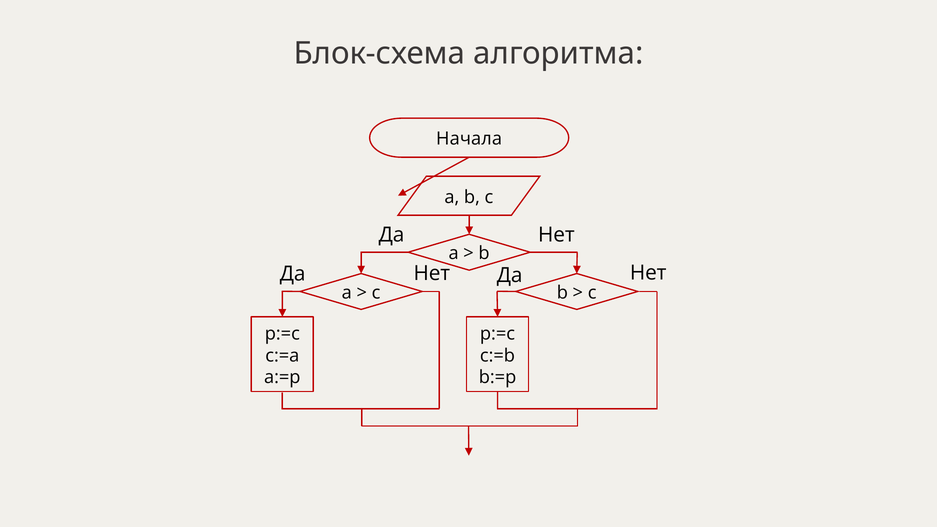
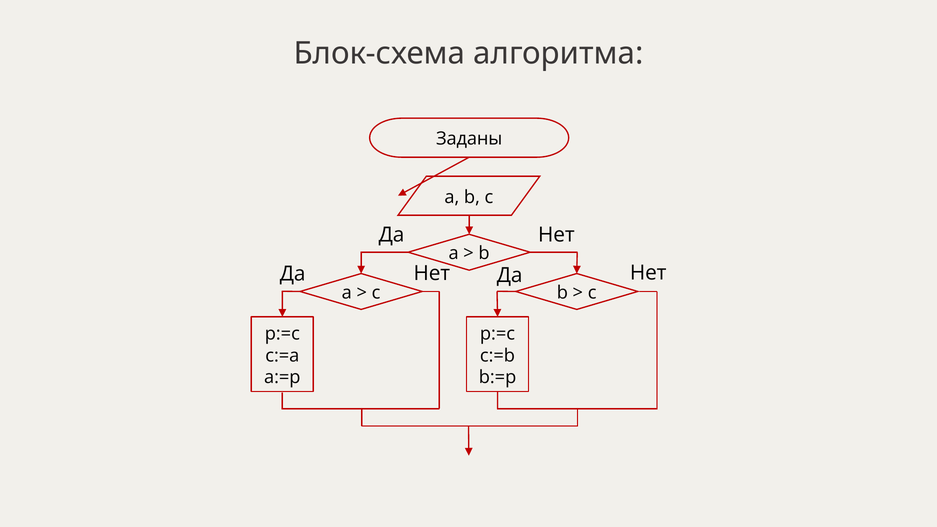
Начала: Начала -> Заданы (469, 139)
